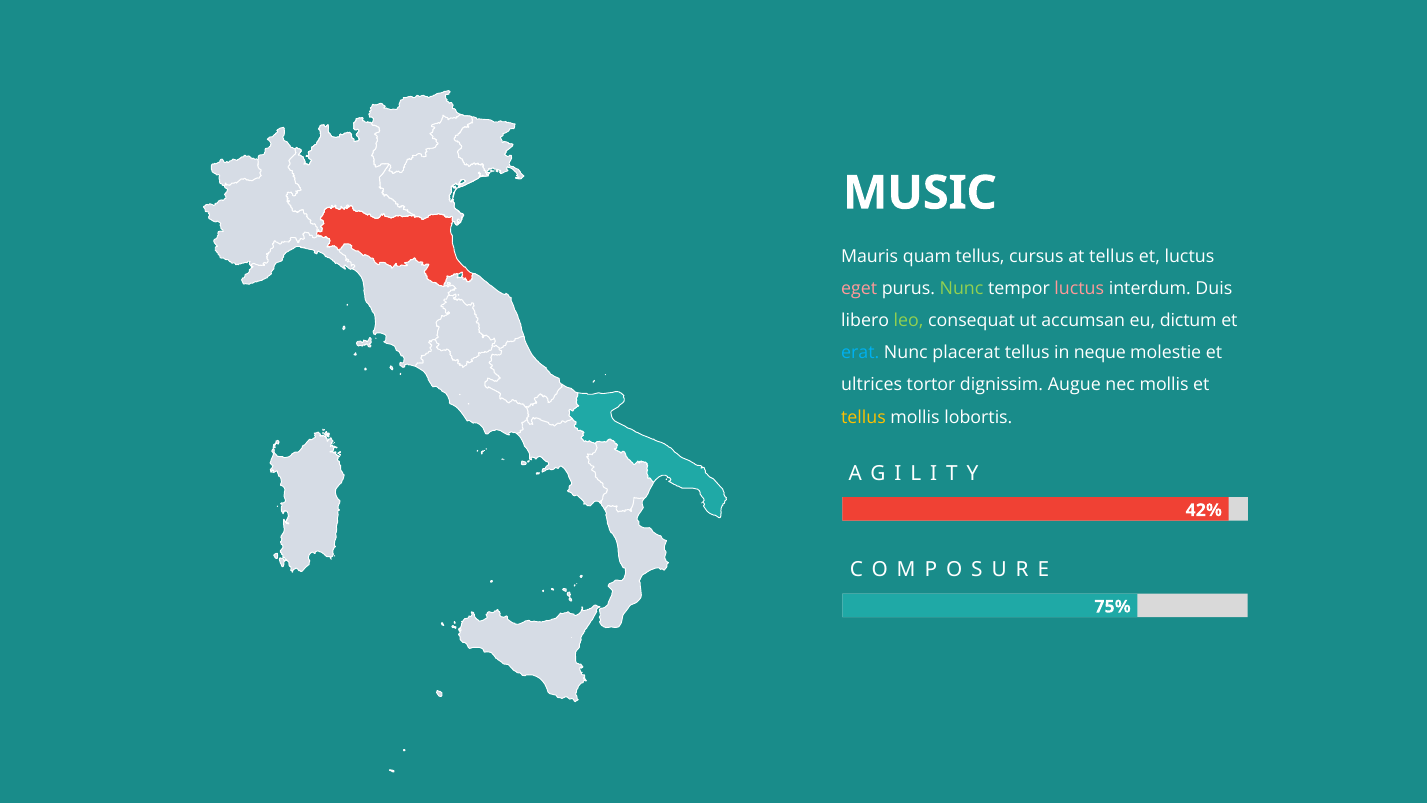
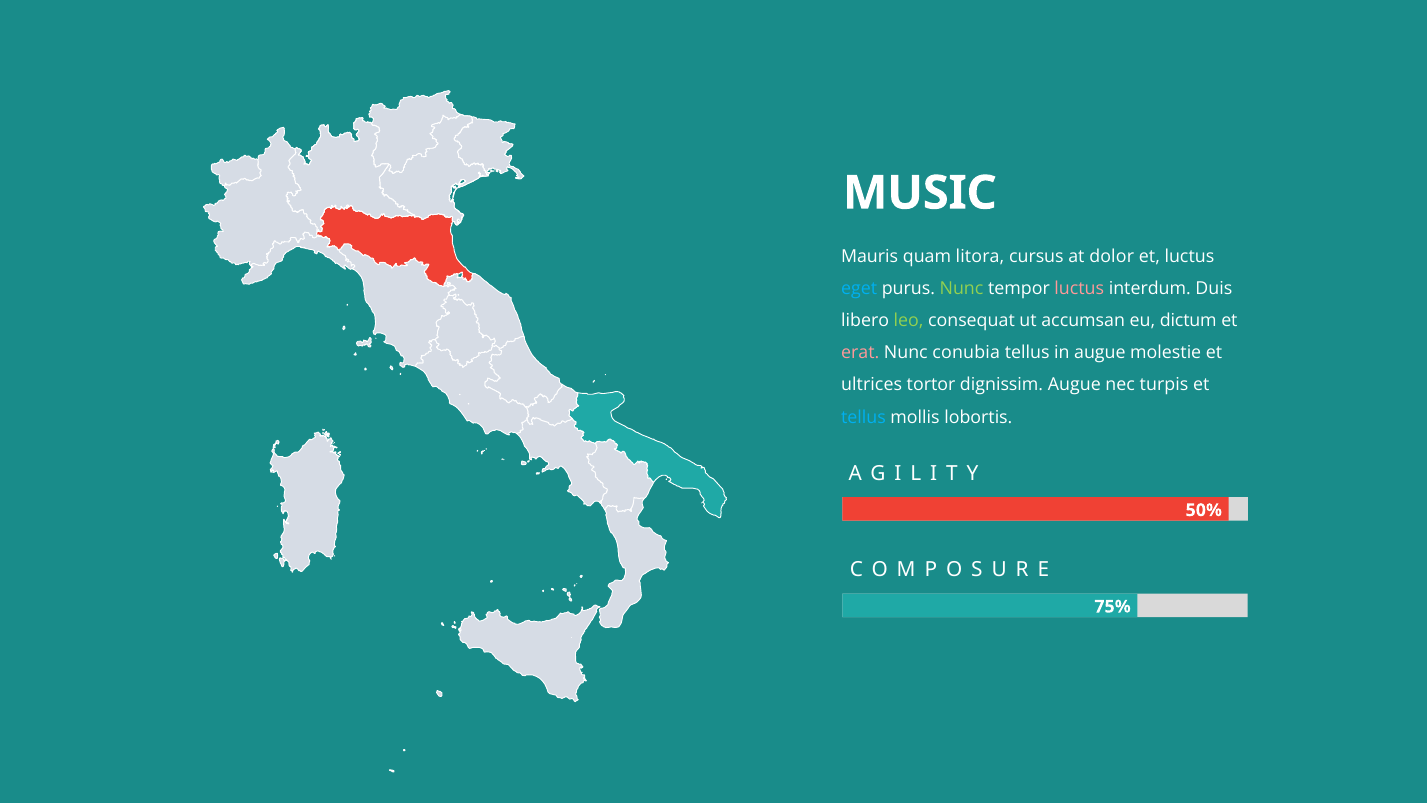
quam tellus: tellus -> litora (980, 257)
at tellus: tellus -> dolor (1112, 257)
eget colour: pink -> light blue (859, 289)
erat colour: light blue -> pink (860, 353)
placerat: placerat -> conubia (966, 353)
in neque: neque -> augue (1100, 353)
nec mollis: mollis -> turpis (1164, 385)
tellus colour: yellow -> light blue (864, 417)
42%: 42% -> 50% (1204, 510)
